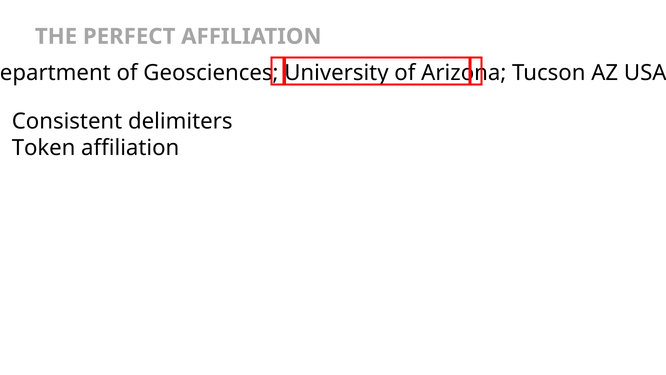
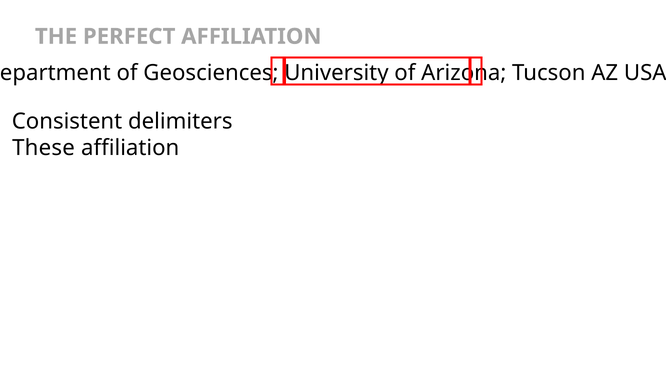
Token: Token -> These (43, 148)
